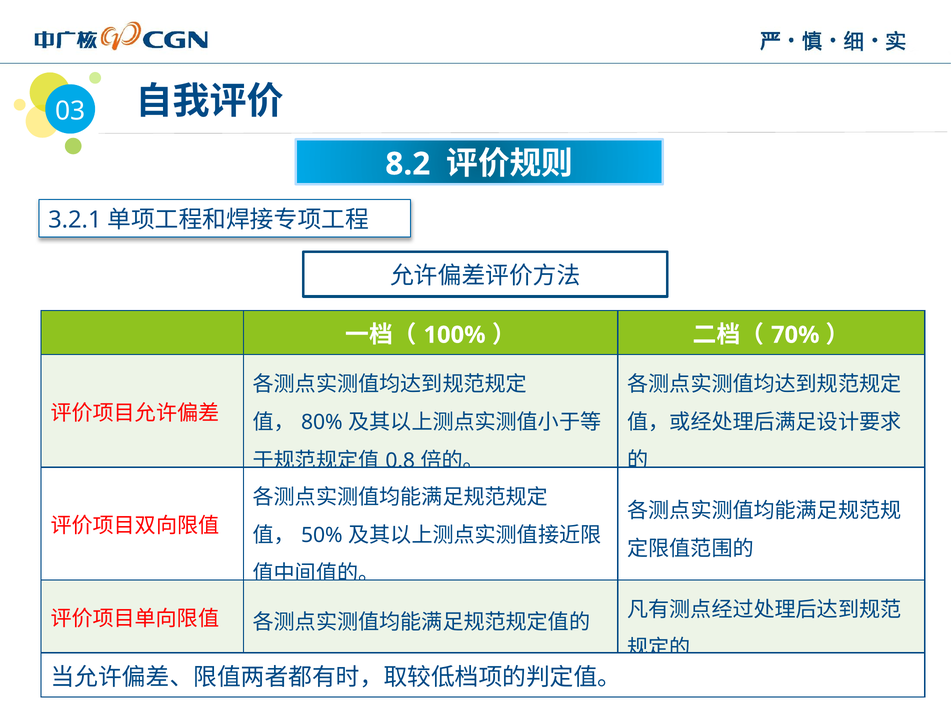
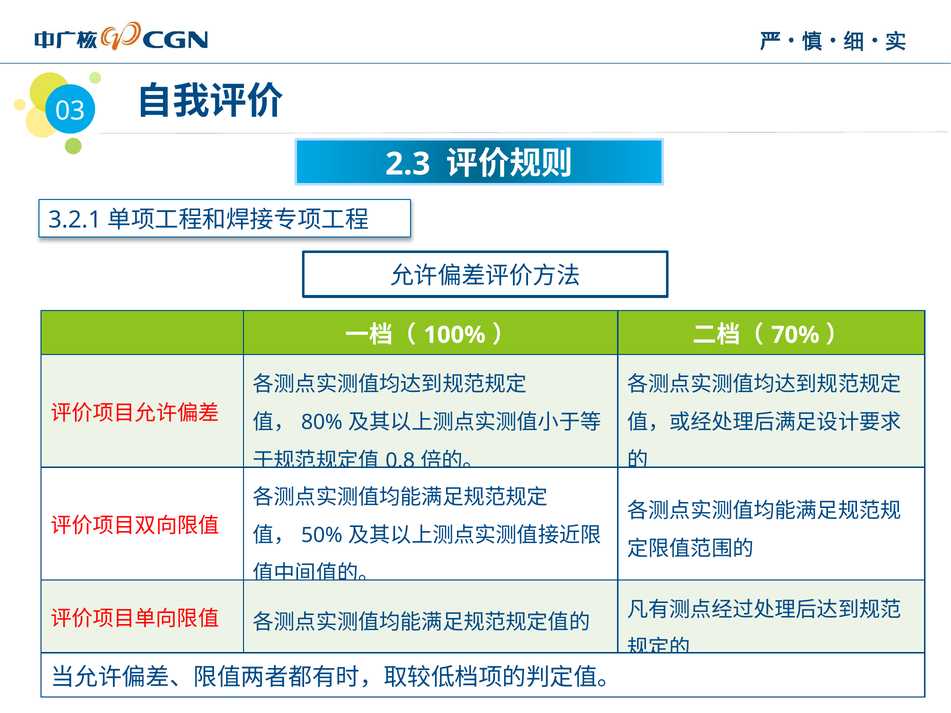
8.2: 8.2 -> 2.3 (408, 164)
